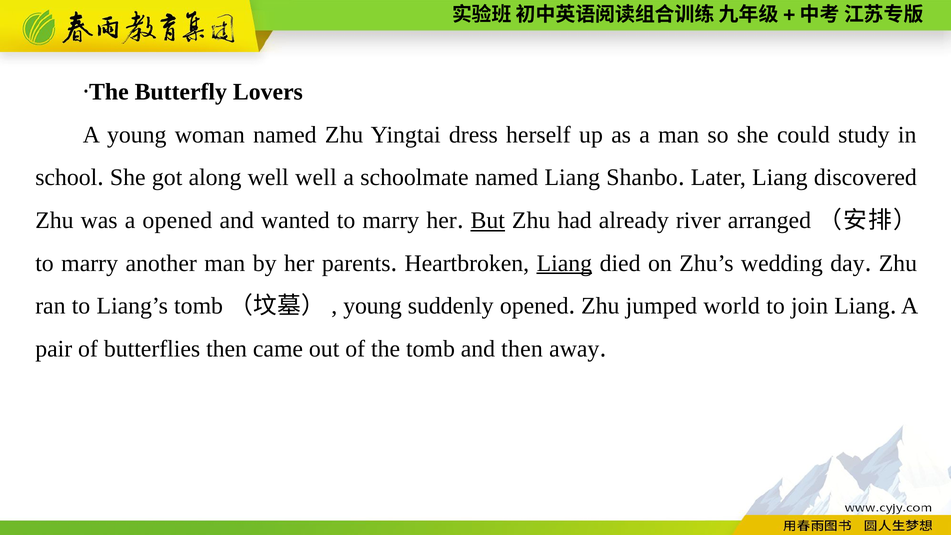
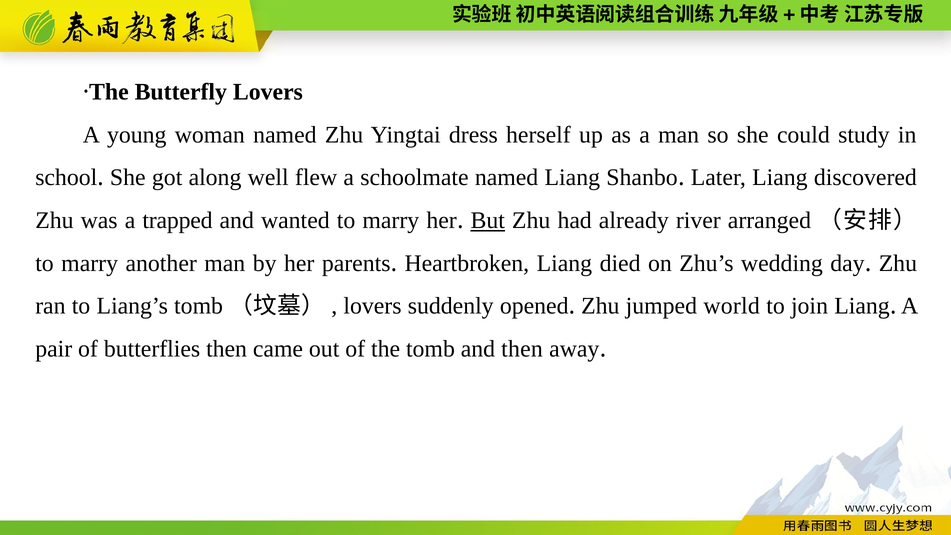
well well: well -> flew (316, 178)
a opened: opened -> trapped (178, 220)
Liang underline: present -> none (564, 263)
young: young -> lovers (372, 306)
